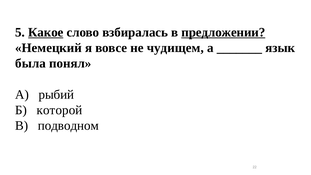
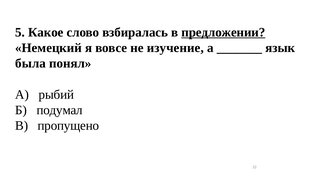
Какое underline: present -> none (46, 32)
чудищем: чудищем -> изучение (175, 48)
которой: которой -> подумал (60, 110)
подводном: подводном -> пропущено (68, 126)
